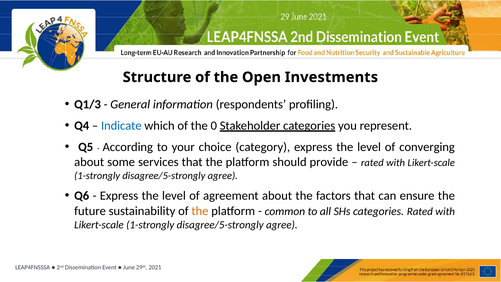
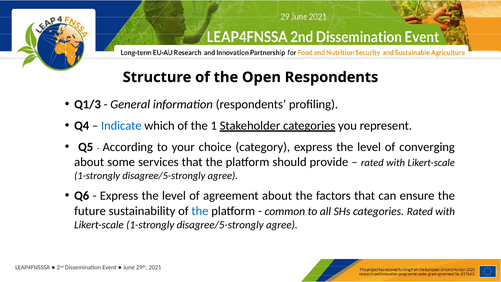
Open Investments: Investments -> Respondents (332, 77)
0: 0 -> 1 (214, 126)
the colour: orange -> blue (200, 211)
